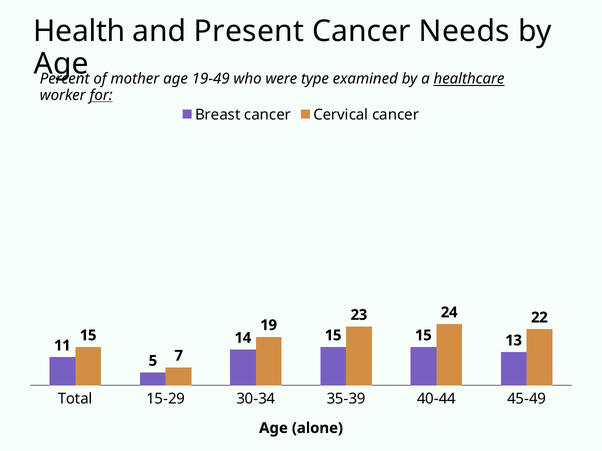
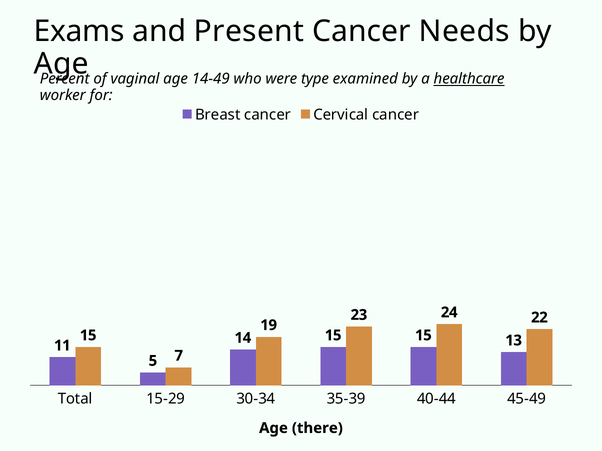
Health: Health -> Exams (79, 31)
mother: mother -> vaginal (135, 79)
19-49: 19-49 -> 14-49 (211, 79)
for underline: present -> none (101, 95)
alone: alone -> there (317, 428)
